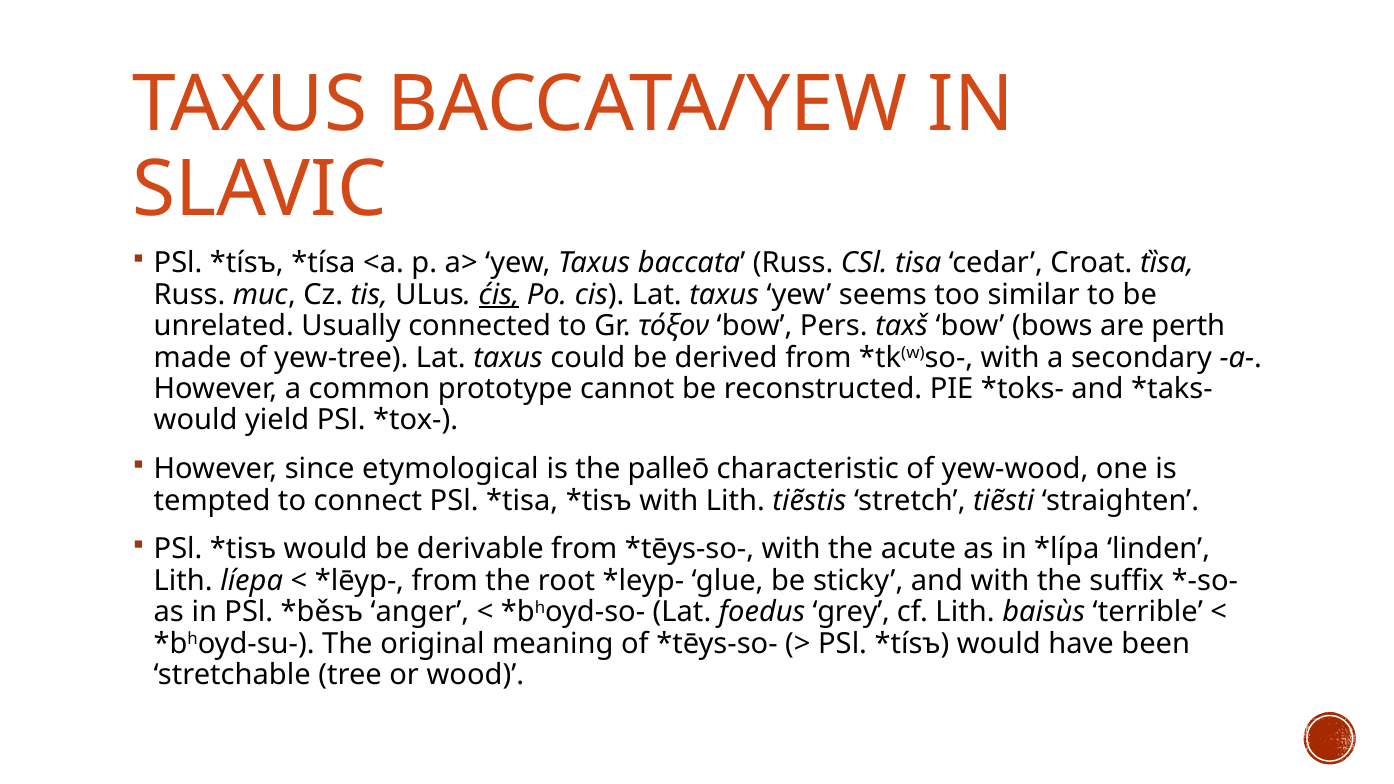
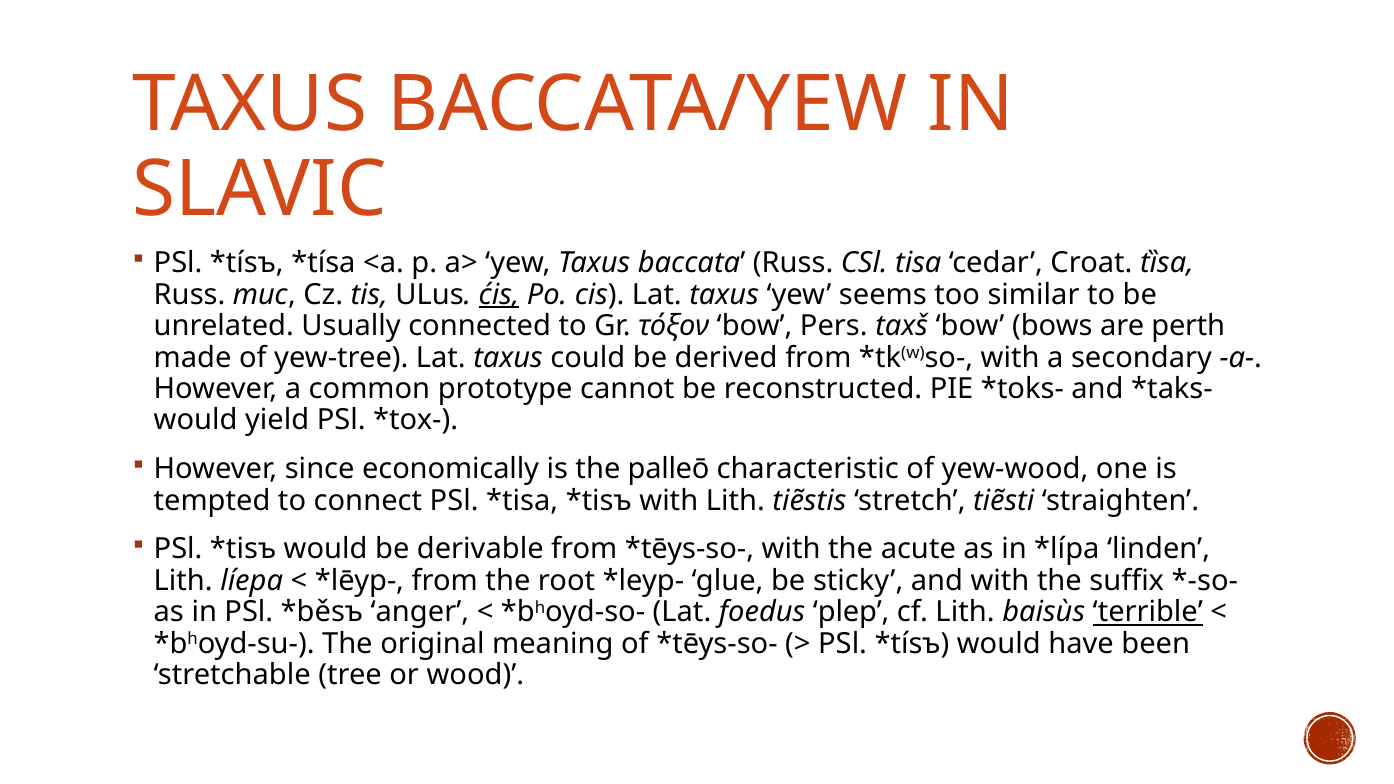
etymological: etymological -> economically (451, 469)
grey: grey -> plep (851, 612)
terrible underline: none -> present (1148, 612)
